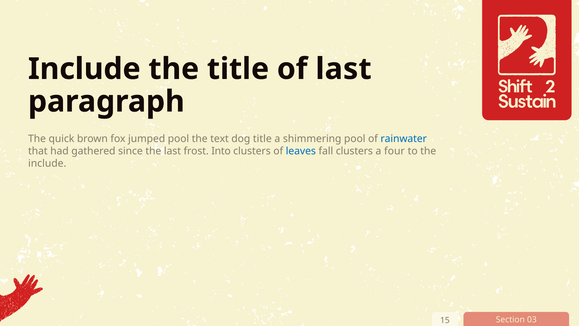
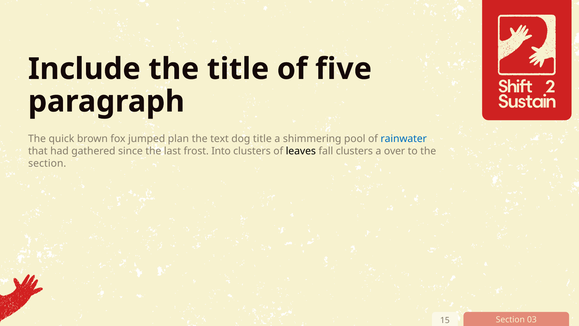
of last: last -> five (344, 69)
jumped pool: pool -> plan (178, 139)
leaves colour: blue -> black (301, 151)
four: four -> over (395, 151)
include: include -> section (47, 163)
